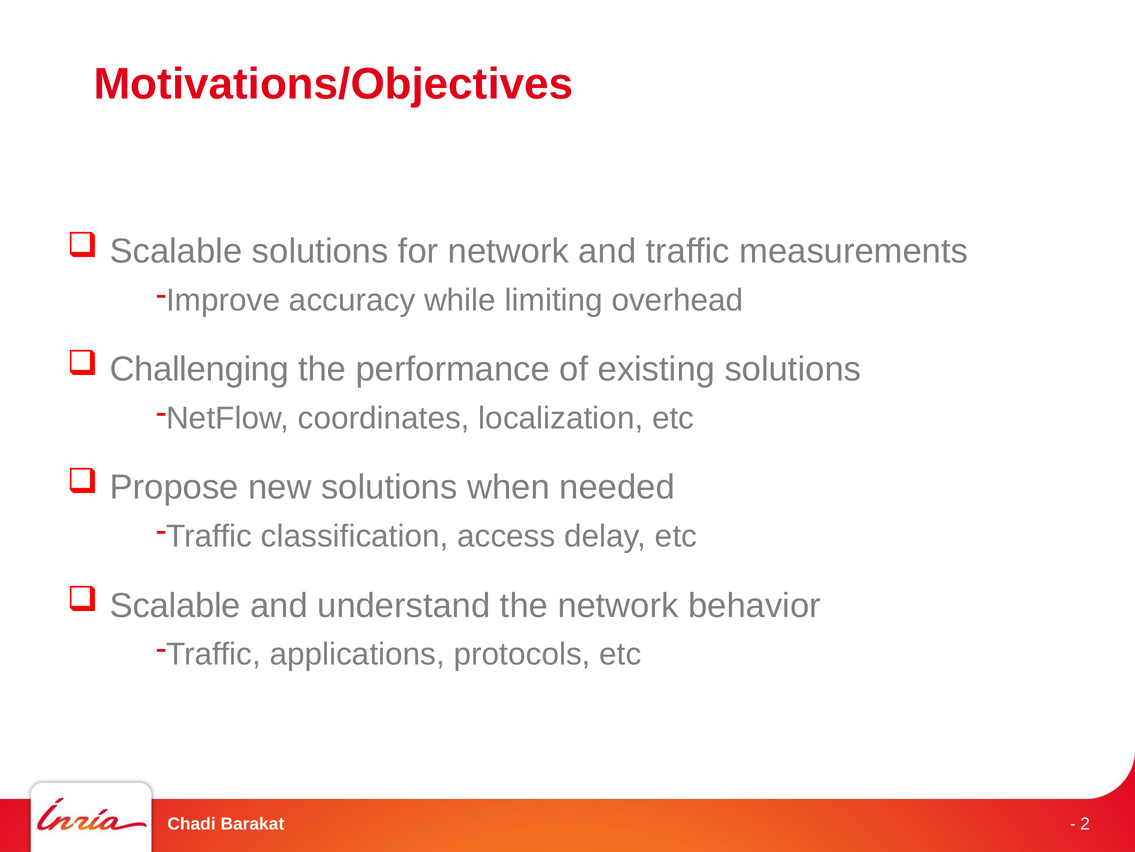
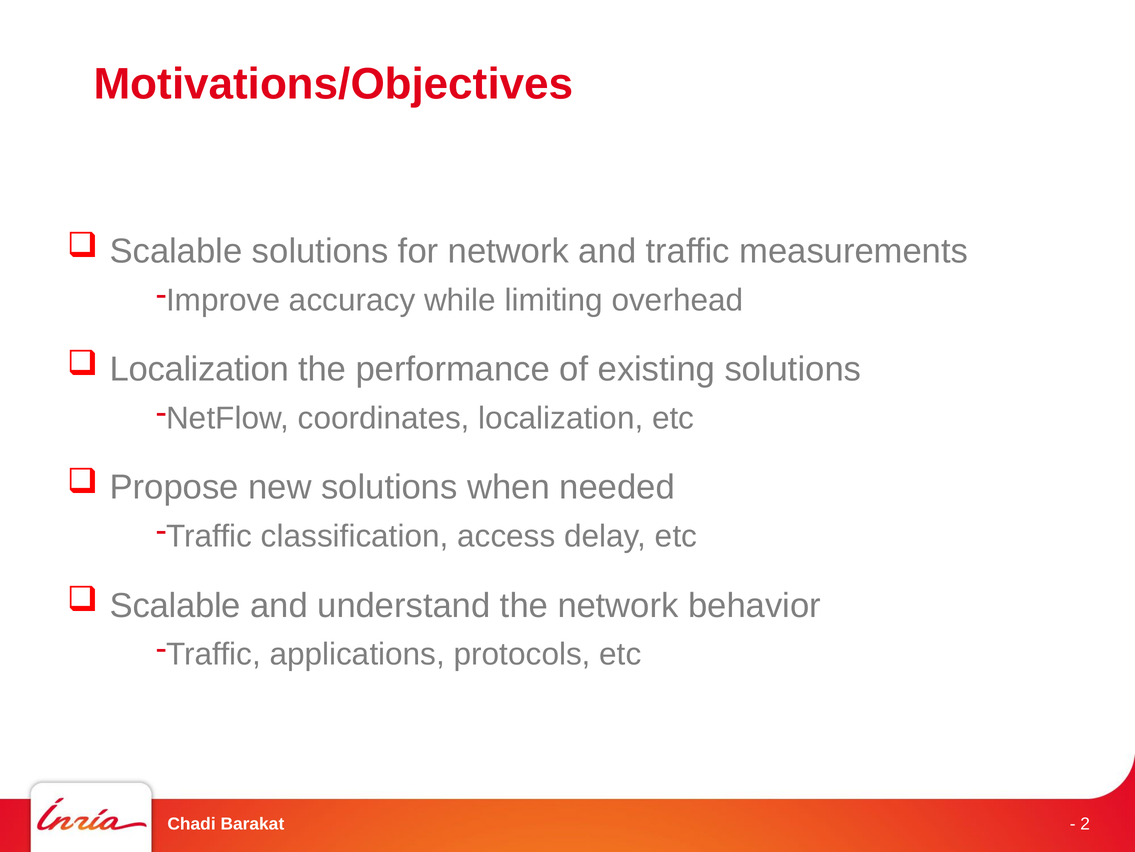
Challenging: Challenging -> Localization (199, 369)
